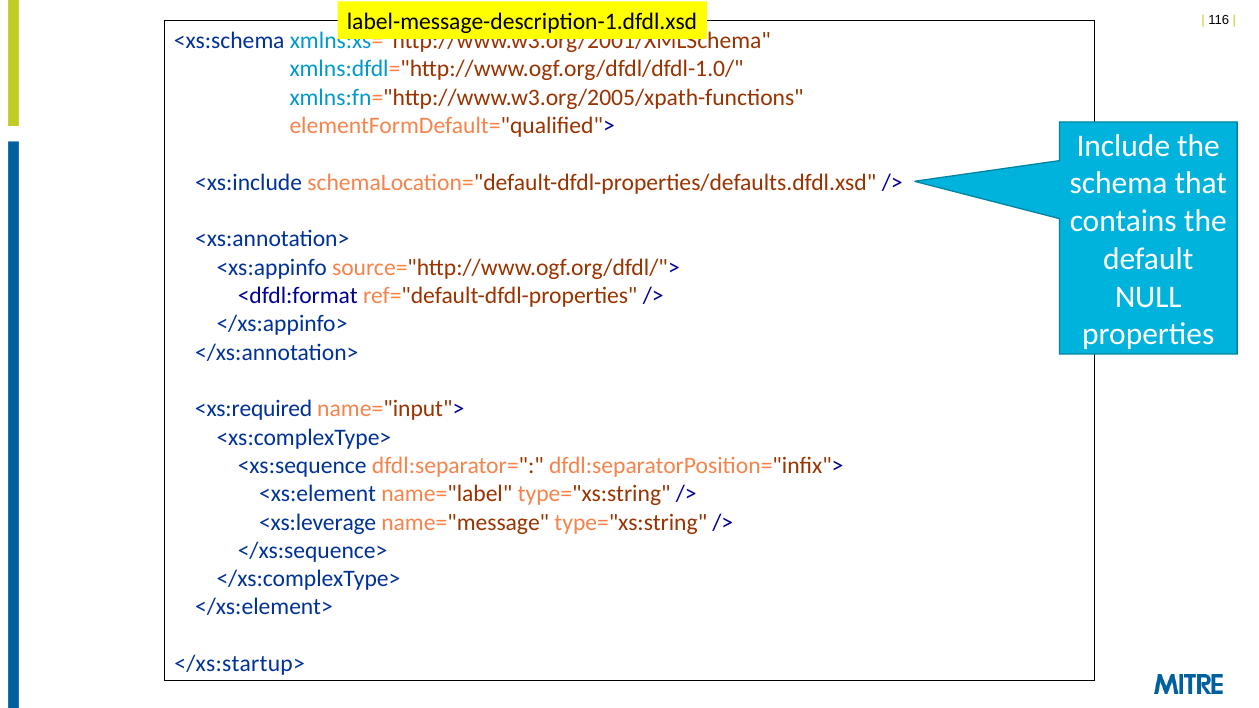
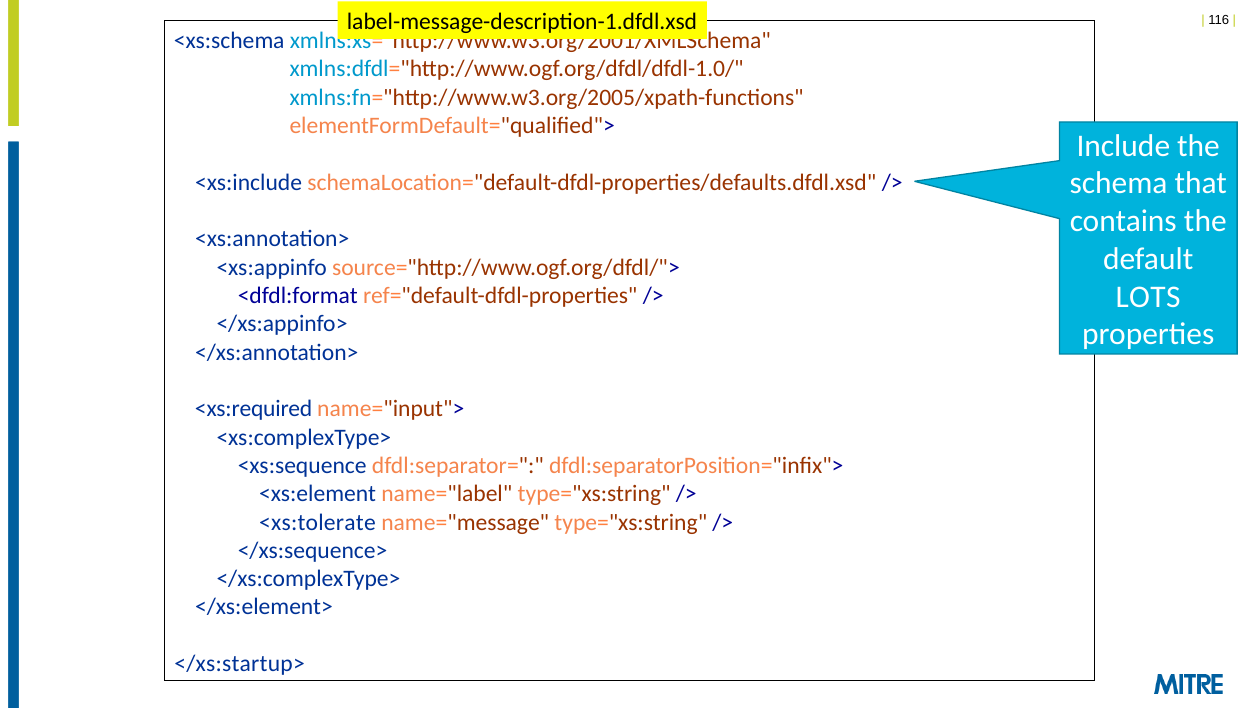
NULL: NULL -> LOTS (1148, 297)
<xs:leverage: <xs:leverage -> <xs:tolerate (317, 522)
